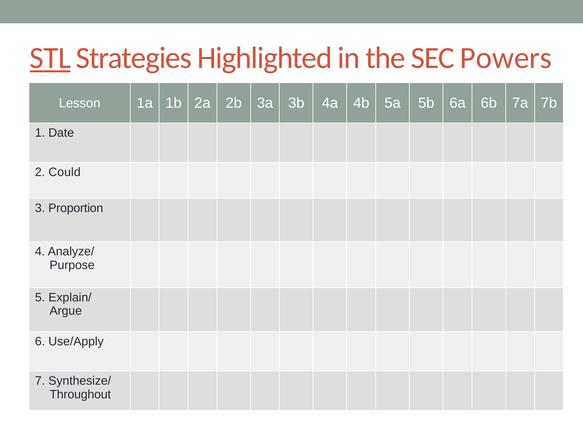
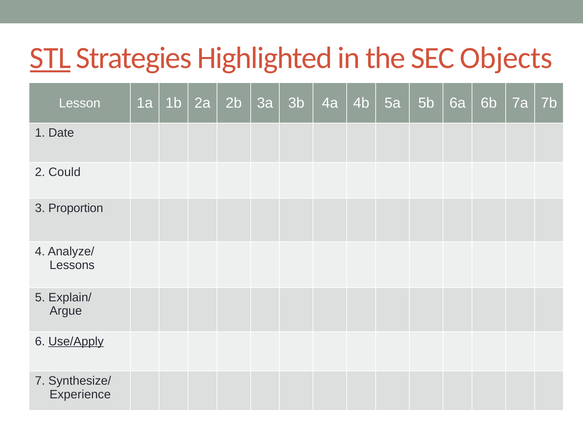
Powers: Powers -> Objects (506, 58)
Purpose: Purpose -> Lessons (72, 265)
Use/Apply underline: none -> present (76, 341)
Throughout: Throughout -> Experience (80, 394)
